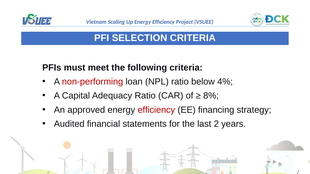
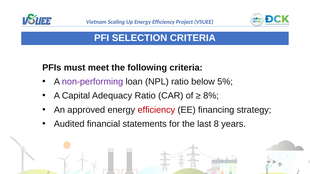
non-performing colour: red -> purple (93, 82)
4%: 4% -> 5% (225, 82)
2: 2 -> 8 (216, 124)
